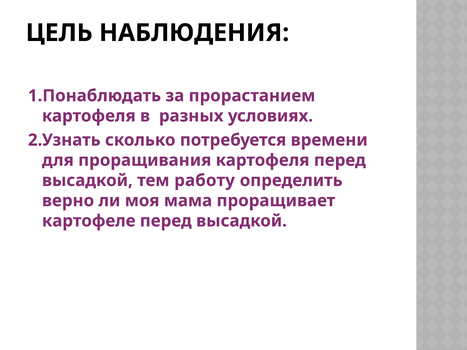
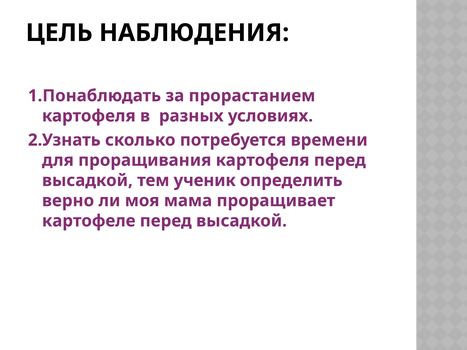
работу: работу -> ученик (205, 181)
